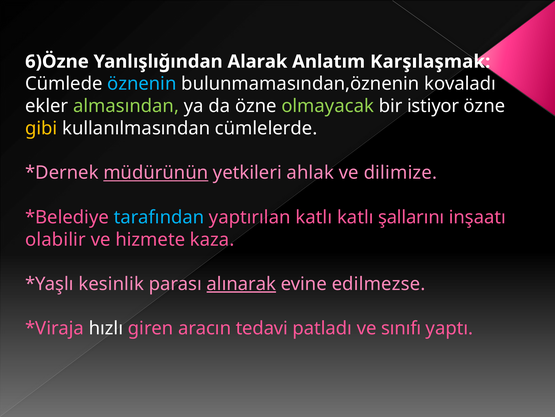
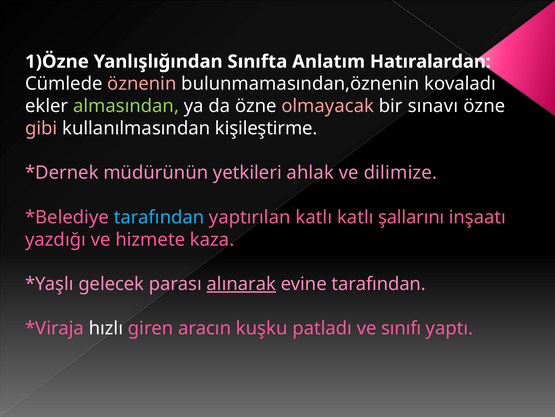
6)Özne: 6)Özne -> 1)Özne (57, 62)
Alarak: Alarak -> Sınıfta (257, 62)
Karşılaşmak: Karşılaşmak -> Hatıralardan (430, 62)
öznenin colour: light blue -> pink (142, 84)
olmayacak colour: light green -> pink (328, 106)
istiyor: istiyor -> sınavı (433, 106)
gibi colour: yellow -> pink (41, 128)
cümlelerde: cümlelerde -> kişileştirme (266, 128)
müdürünün underline: present -> none (156, 173)
olabilir: olabilir -> yazdığı (56, 239)
kesinlik: kesinlik -> gelecek (111, 284)
evine edilmezse: edilmezse -> tarafından (379, 284)
tedavi: tedavi -> kuşku (262, 328)
